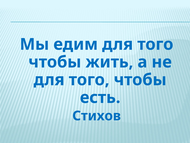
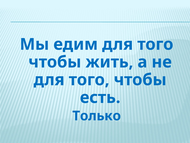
Стихов: Стихов -> Только (97, 115)
